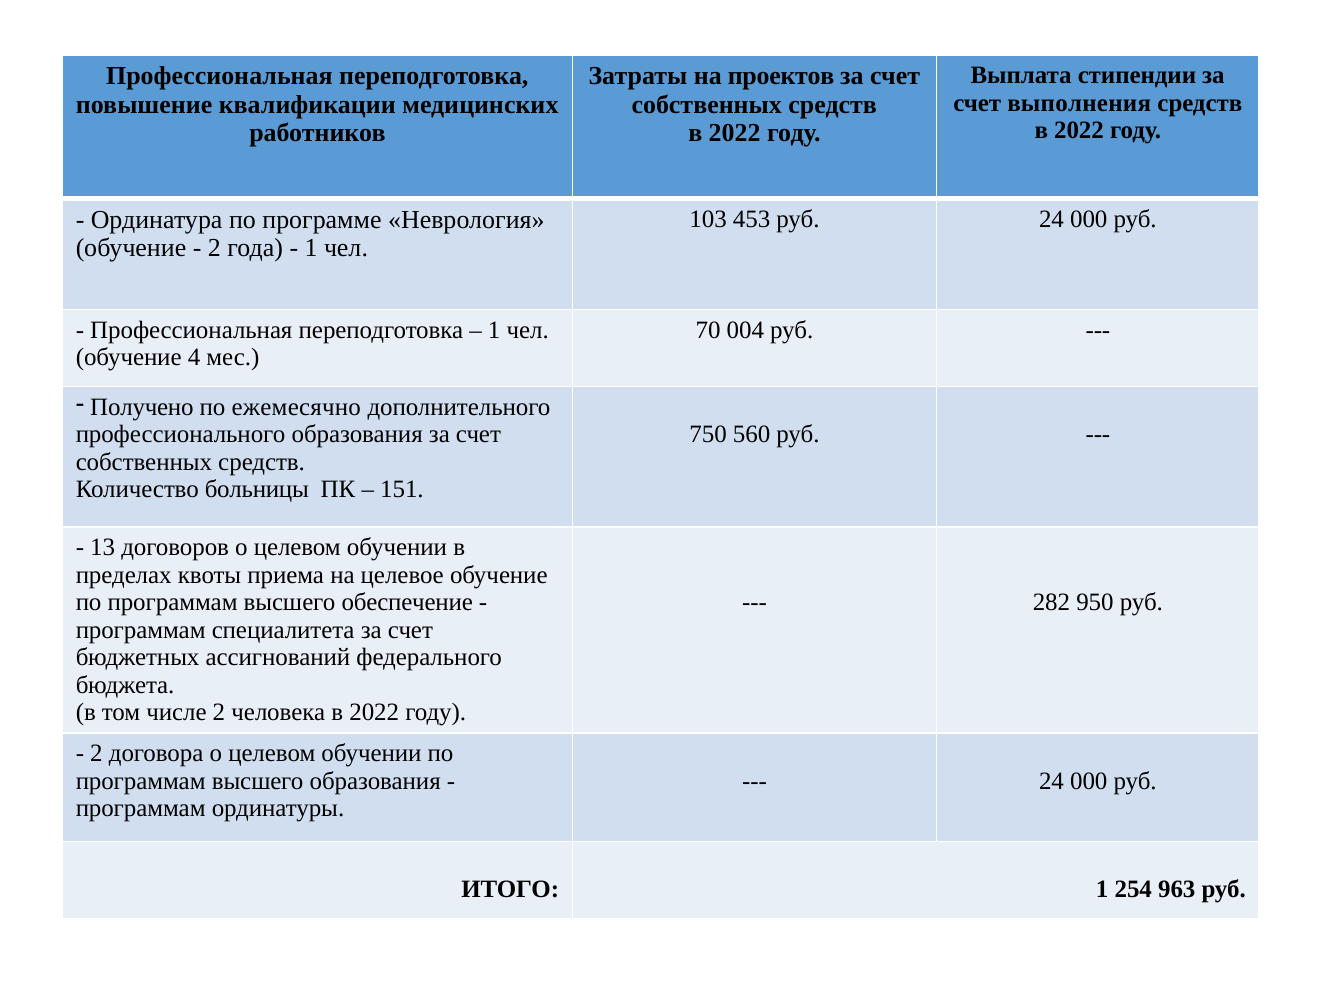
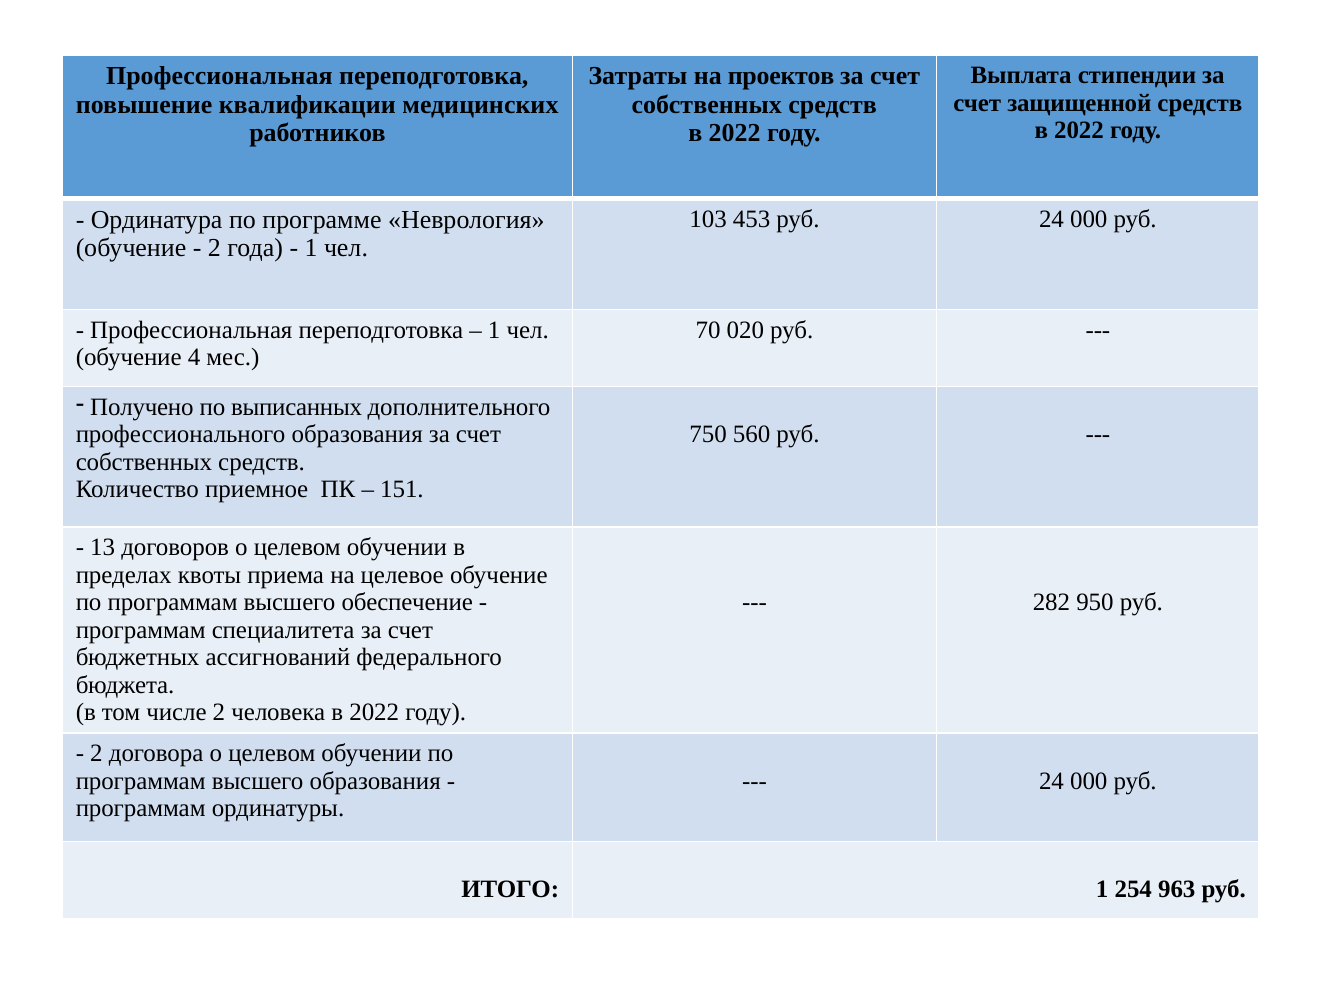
выполнения: выполнения -> защищенной (1079, 103)
004: 004 -> 020 (745, 330)
ежемесячно: ежемесячно -> выписанных (297, 407)
больницы: больницы -> приемное (257, 490)
